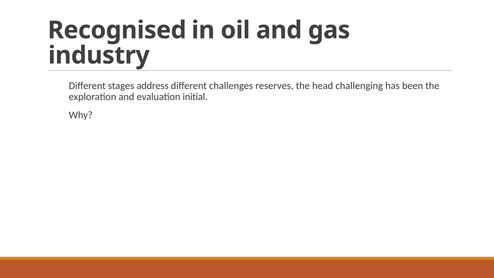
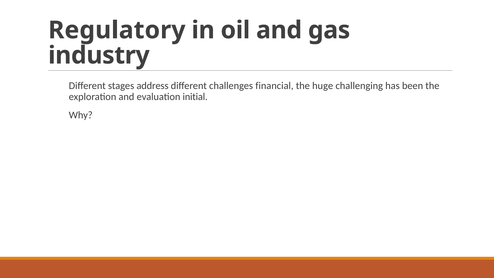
Recognised: Recognised -> Regulatory (117, 30)
reserves: reserves -> financial (274, 86)
head: head -> huge (323, 86)
